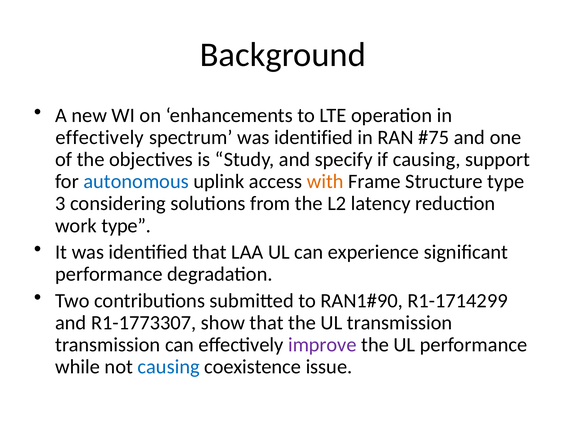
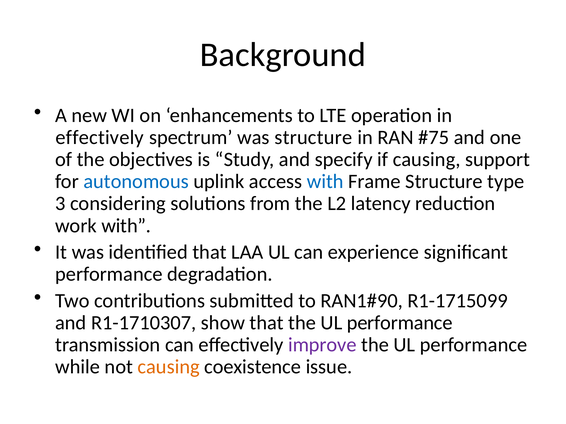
spectrum was identified: identified -> structure (313, 138)
with colour: orange -> blue (325, 182)
work type: type -> with (126, 226)
R1-1714299: R1-1714299 -> R1-1715099 (458, 301)
R1-1773307: R1-1773307 -> R1-1710307 (144, 323)
that the UL transmission: transmission -> performance (400, 323)
causing colour: blue -> orange (169, 367)
